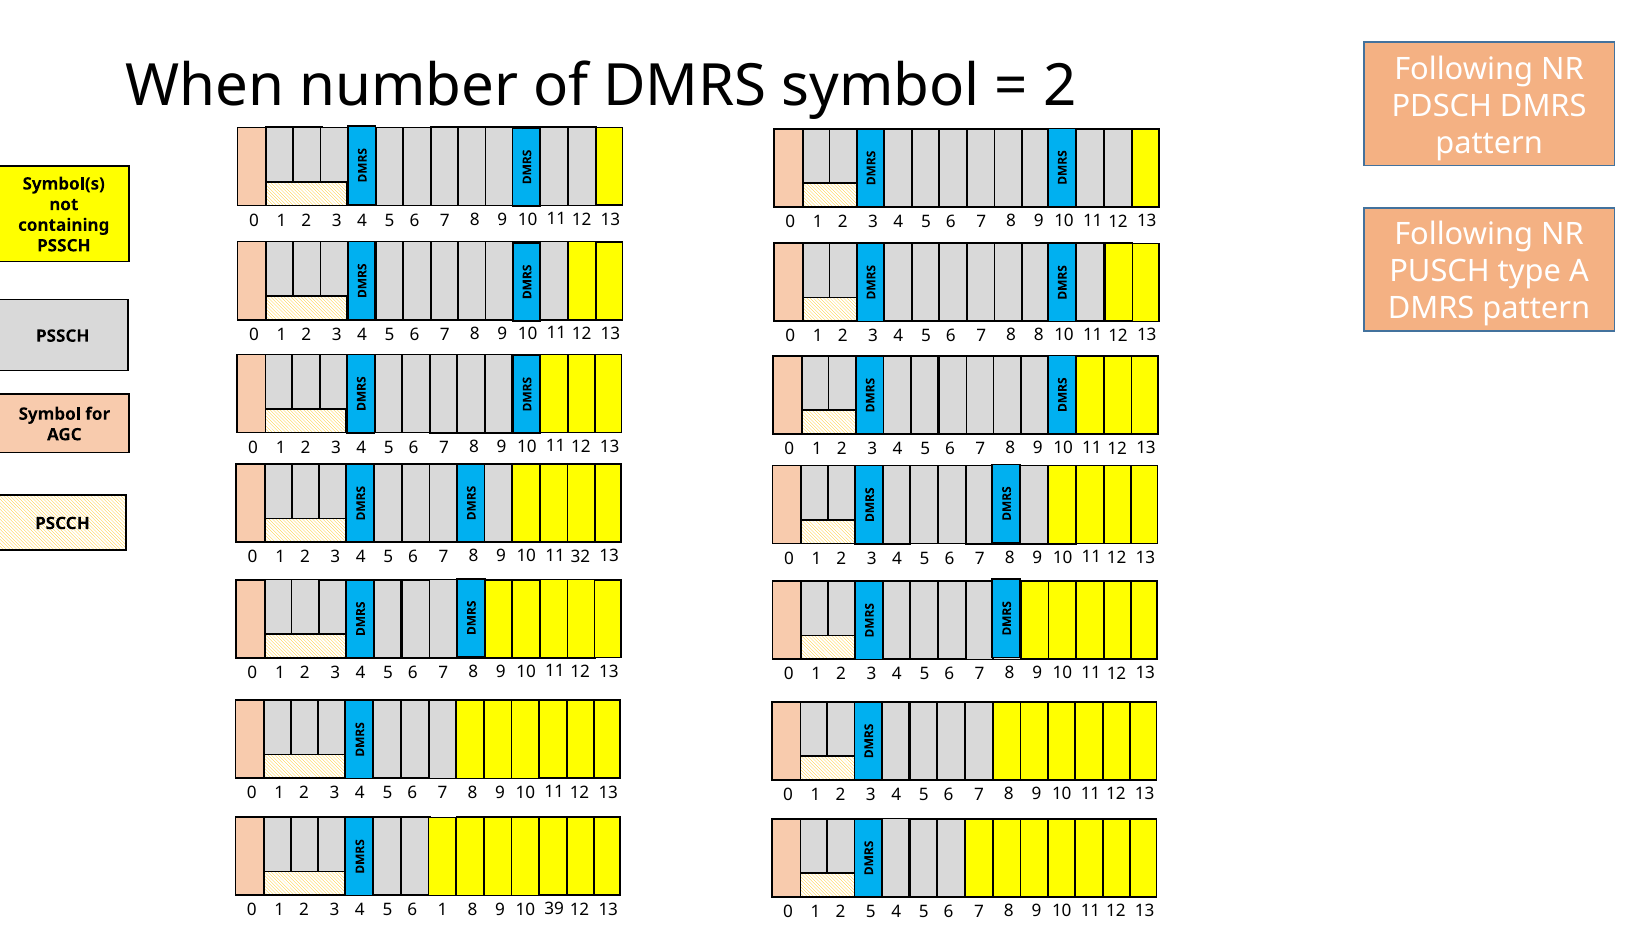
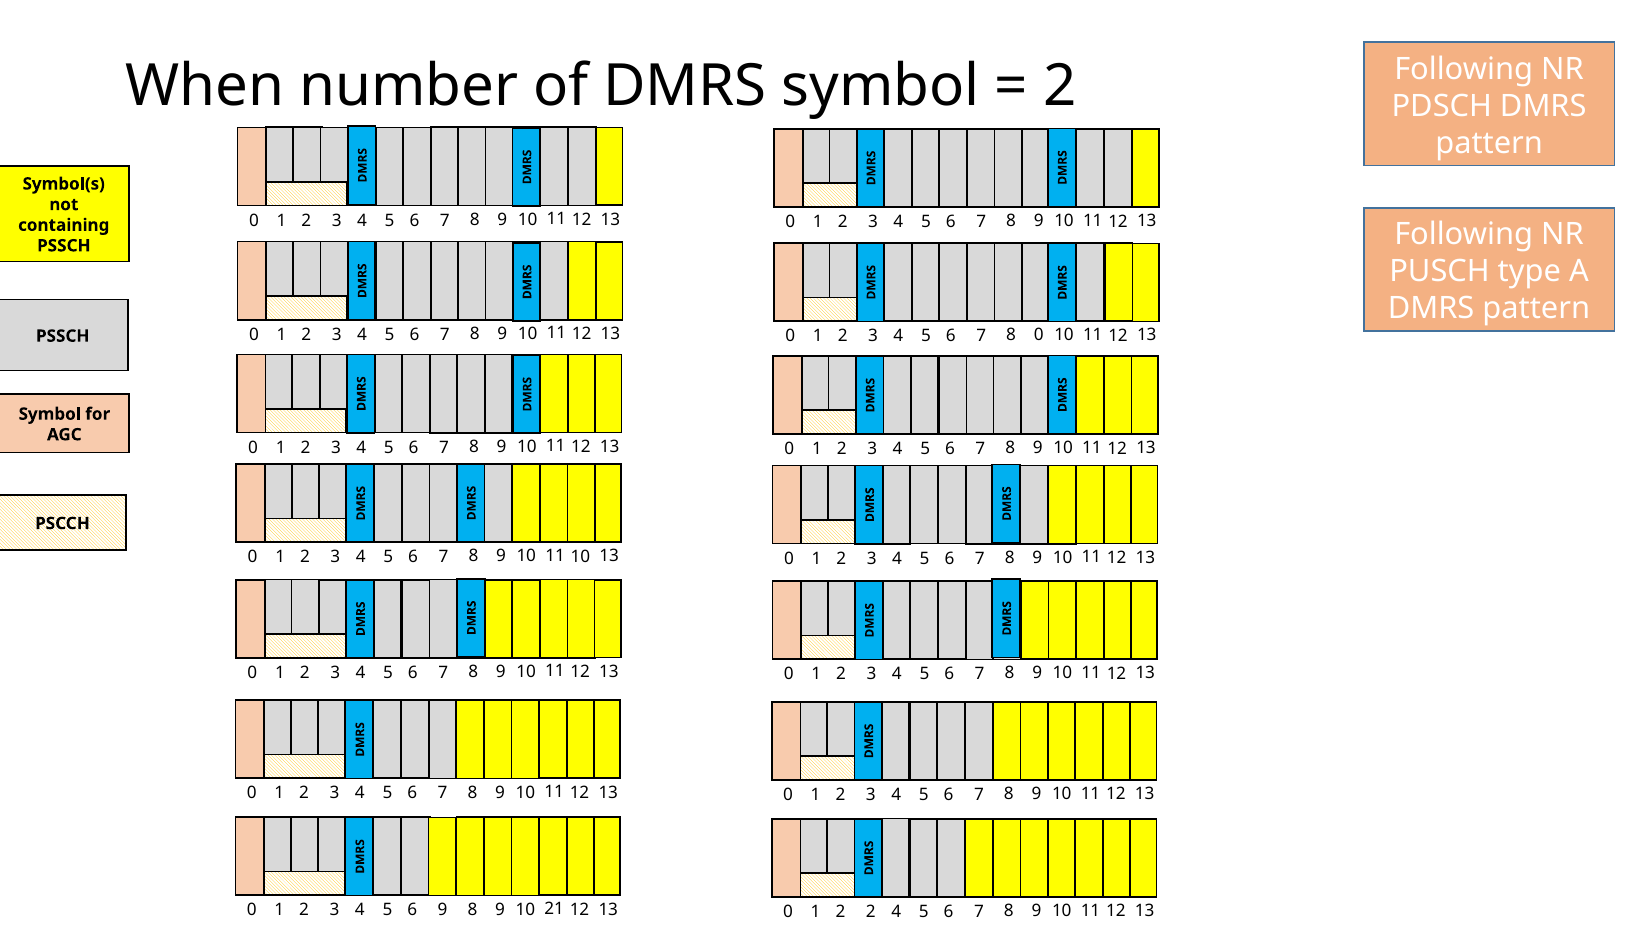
8 8: 8 -> 0 (1039, 335)
11 32: 32 -> 10 (580, 556)
6 1: 1 -> 9 (443, 910)
39: 39 -> 21 (554, 908)
2 5: 5 -> 2 (871, 911)
